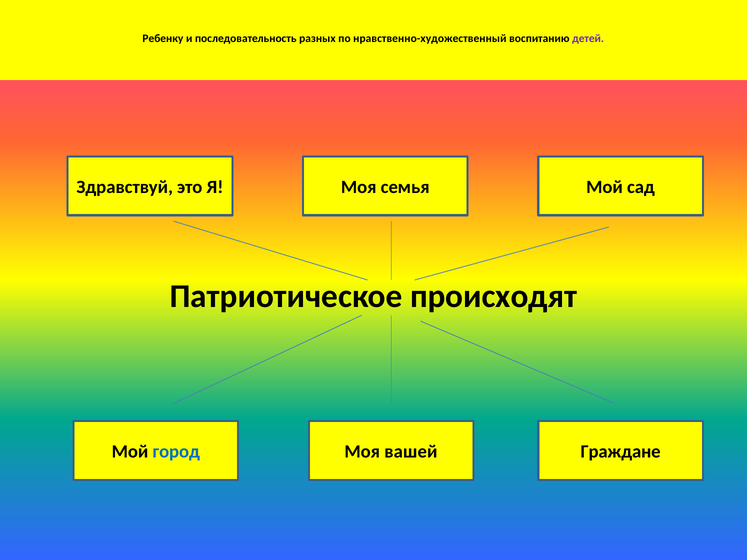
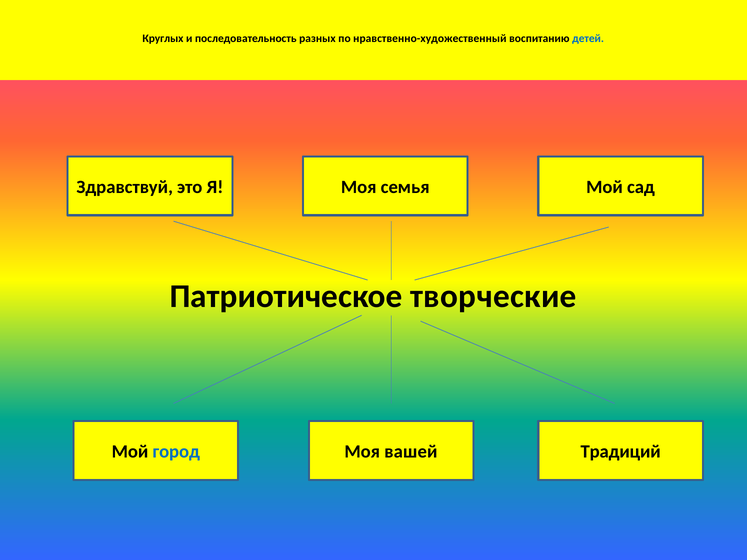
Ребенку: Ребенку -> Круглых (163, 38)
детей colour: purple -> blue (588, 38)
происходят: происходят -> творческие (493, 296)
Граждане: Граждане -> Традиций (621, 452)
